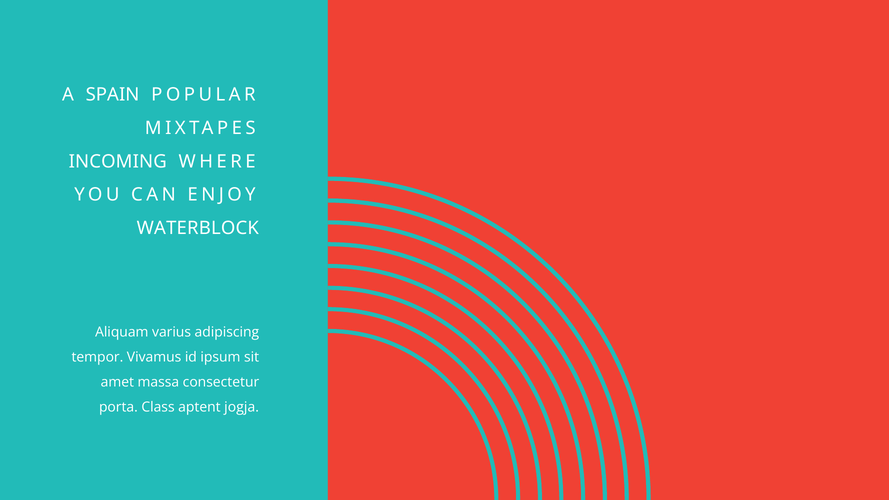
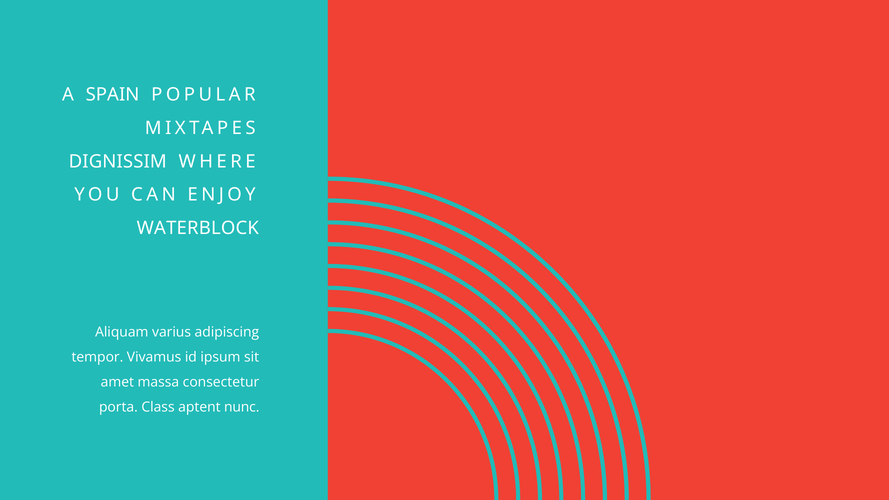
INCOMING: INCOMING -> DIGNISSIM (118, 161)
jogja: jogja -> nunc (242, 407)
